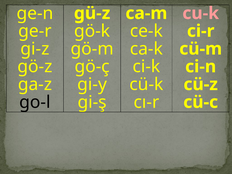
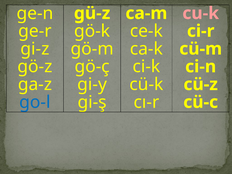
go-l colour: black -> blue (35, 102)
